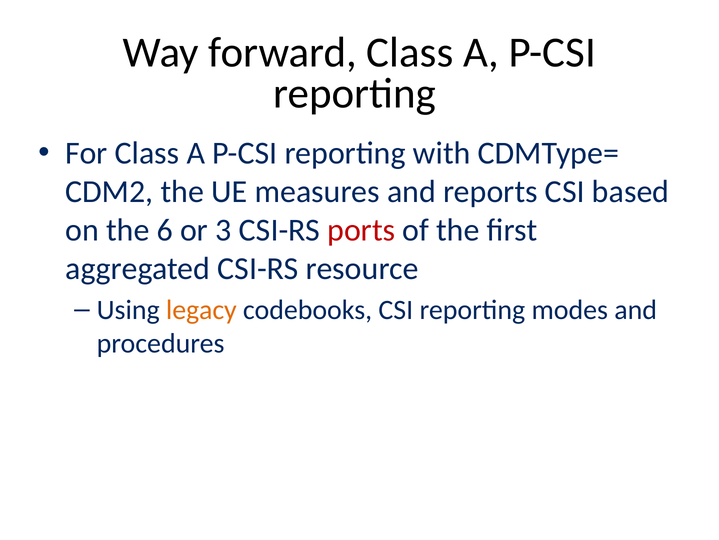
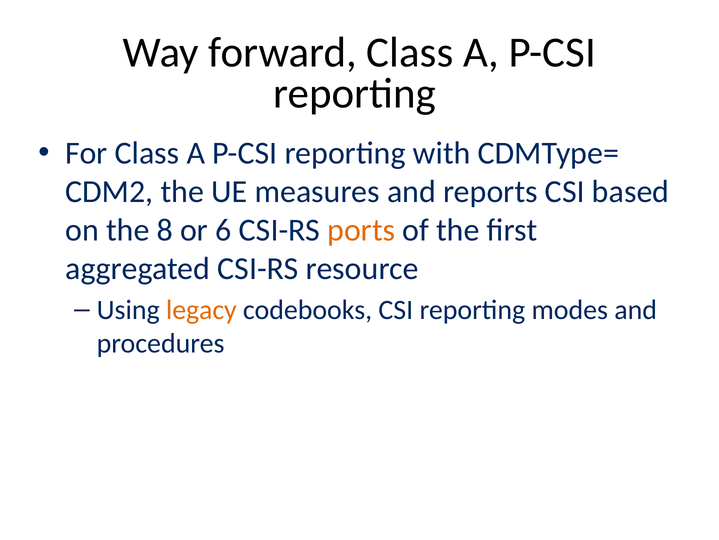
6: 6 -> 8 (165, 230)
3: 3 -> 6 (223, 230)
ports colour: red -> orange (361, 230)
